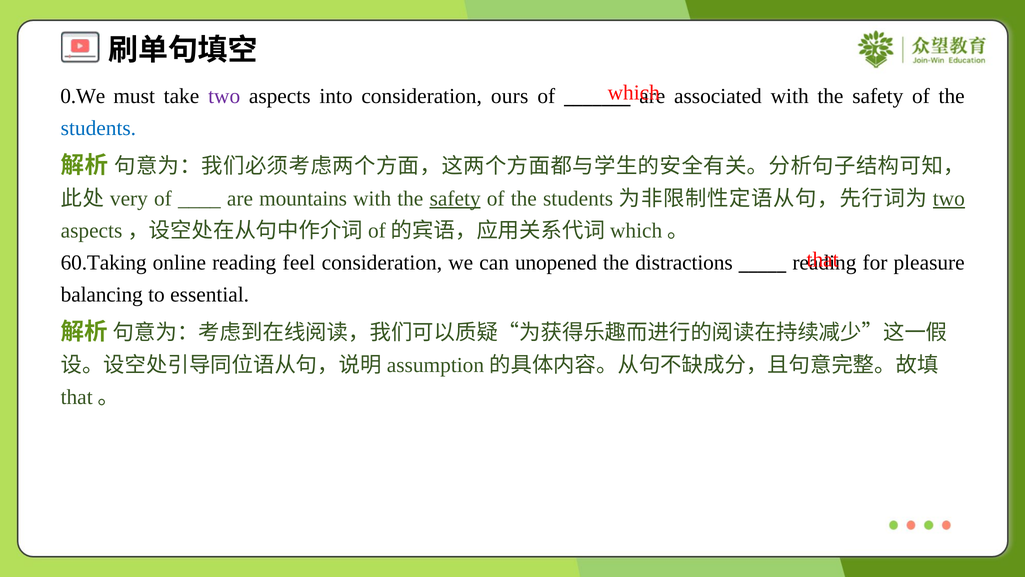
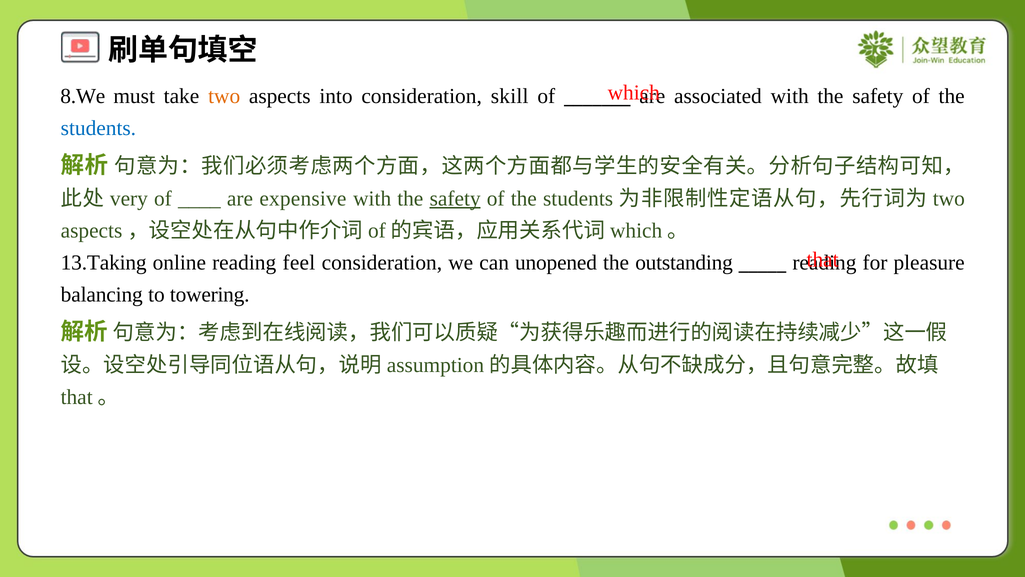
0.We: 0.We -> 8.We (83, 96)
two colour: purple -> orange (224, 96)
ours: ours -> skill (510, 96)
mountains: mountains -> expensive (303, 199)
two underline: present -> none (949, 199)
60.Taking: 60.Taking -> 13.Taking (104, 263)
distractions: distractions -> outstanding (684, 263)
essential: essential -> towering (210, 295)
